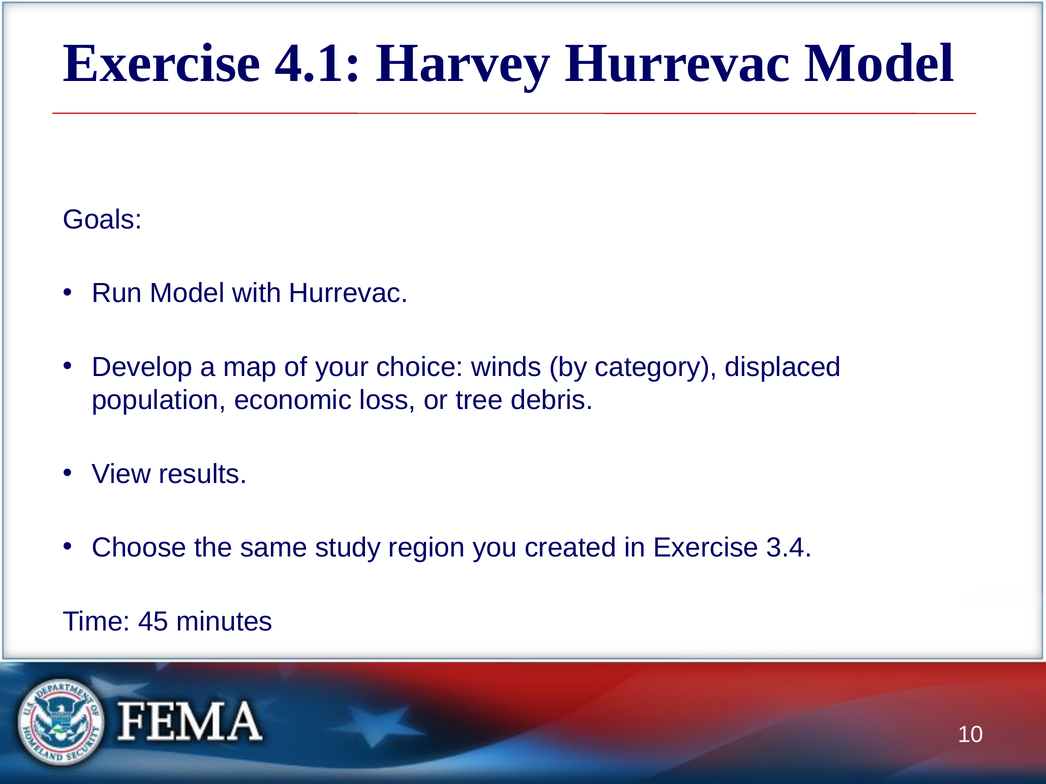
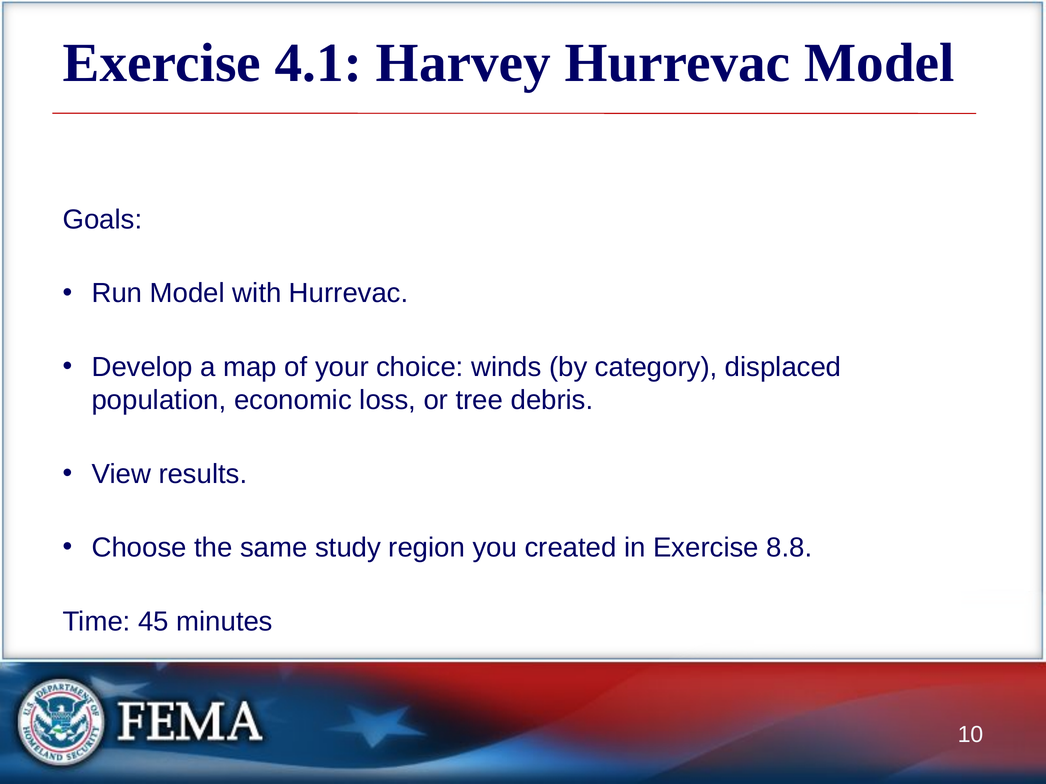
3.4: 3.4 -> 8.8 (789, 548)
